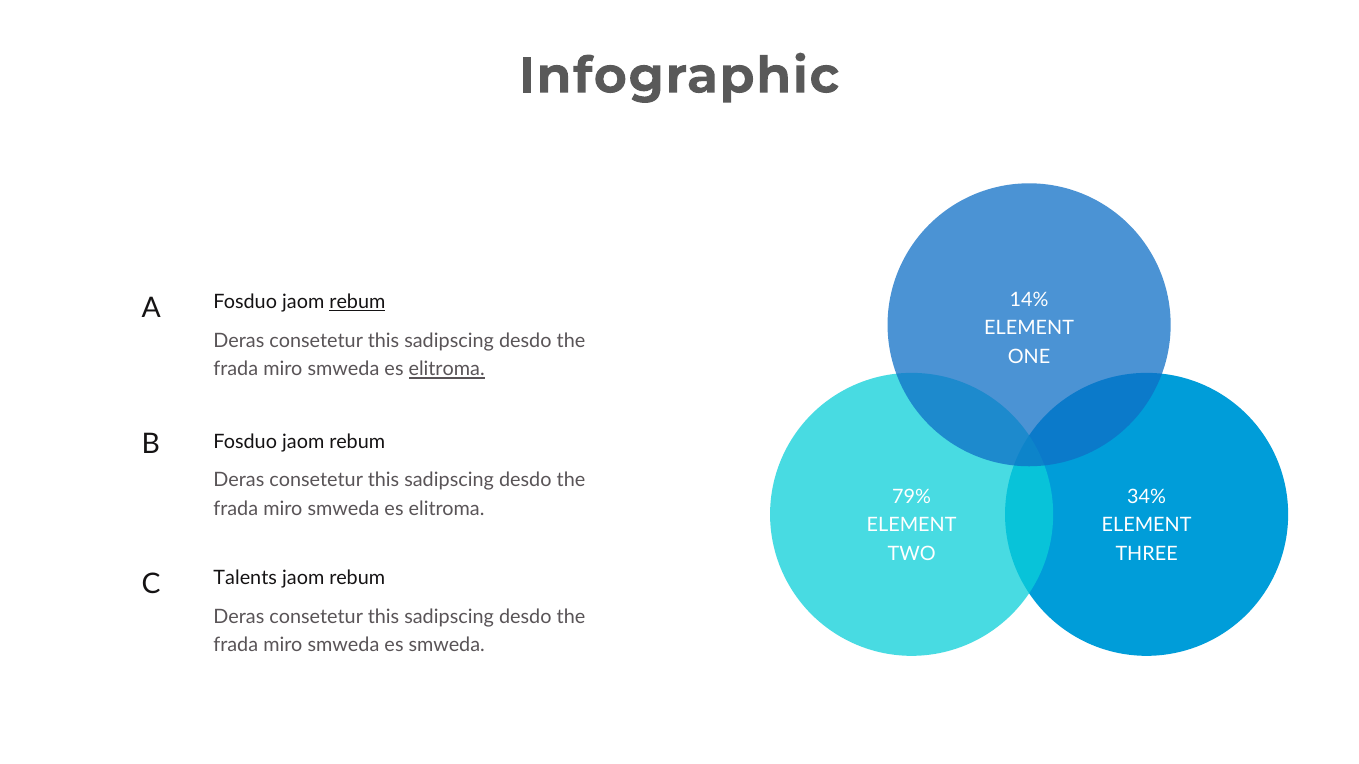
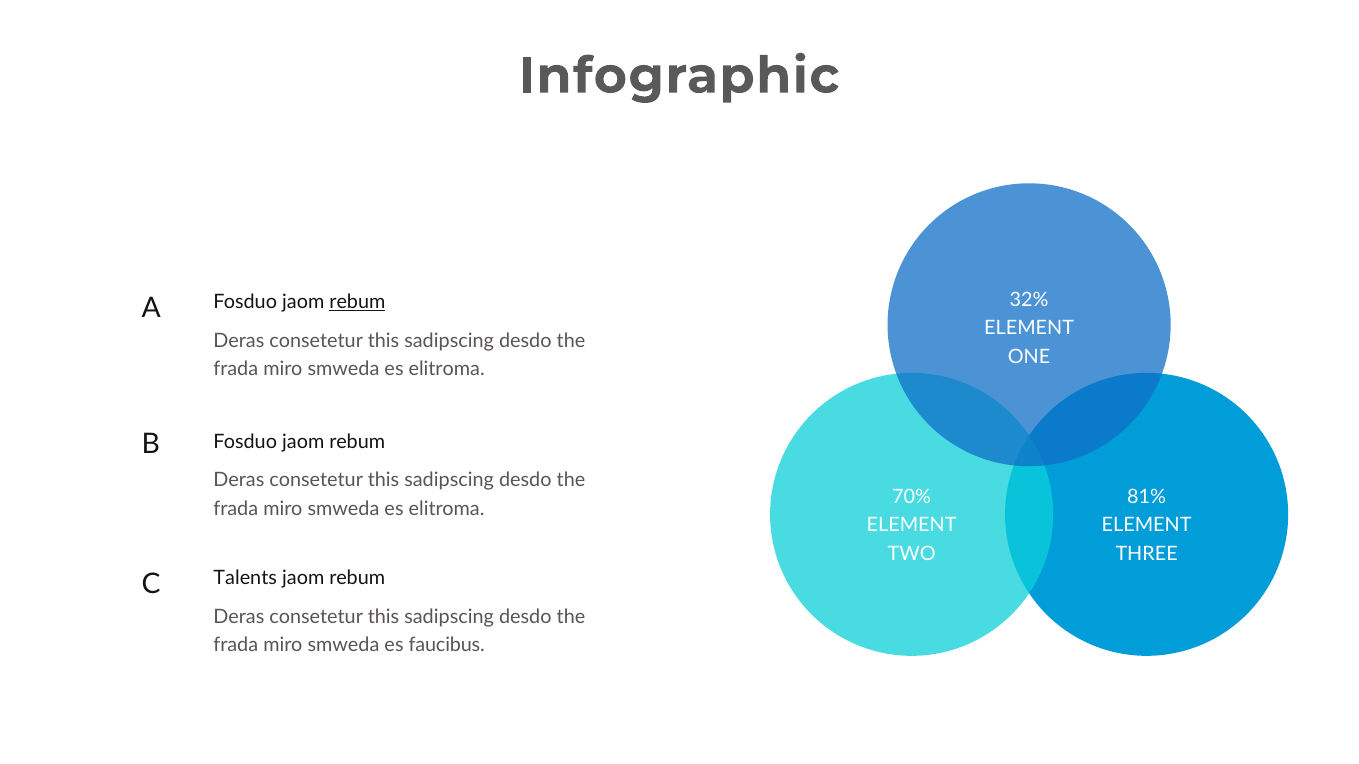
14%: 14% -> 32% (1029, 300)
elitroma underline: present -> none (447, 370)
79%: 79% -> 70% (912, 497)
34%: 34% -> 81% (1147, 497)
es smweda: smweda -> faucibus (447, 646)
